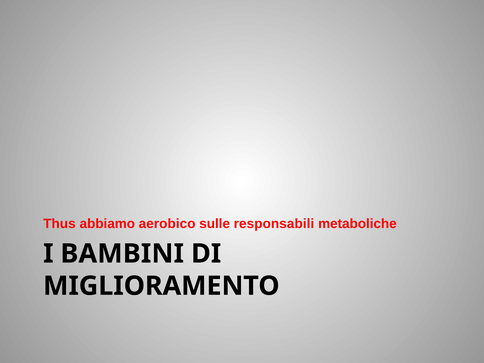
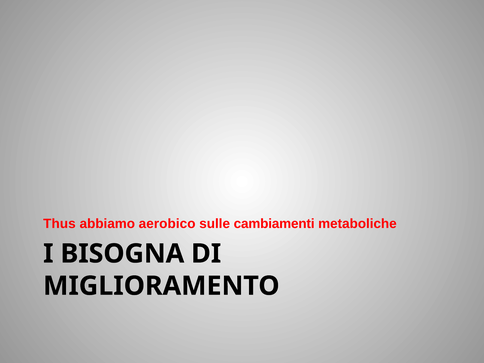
responsabili: responsabili -> cambiamenti (274, 224)
BAMBINI: BAMBINI -> BISOGNA (122, 254)
